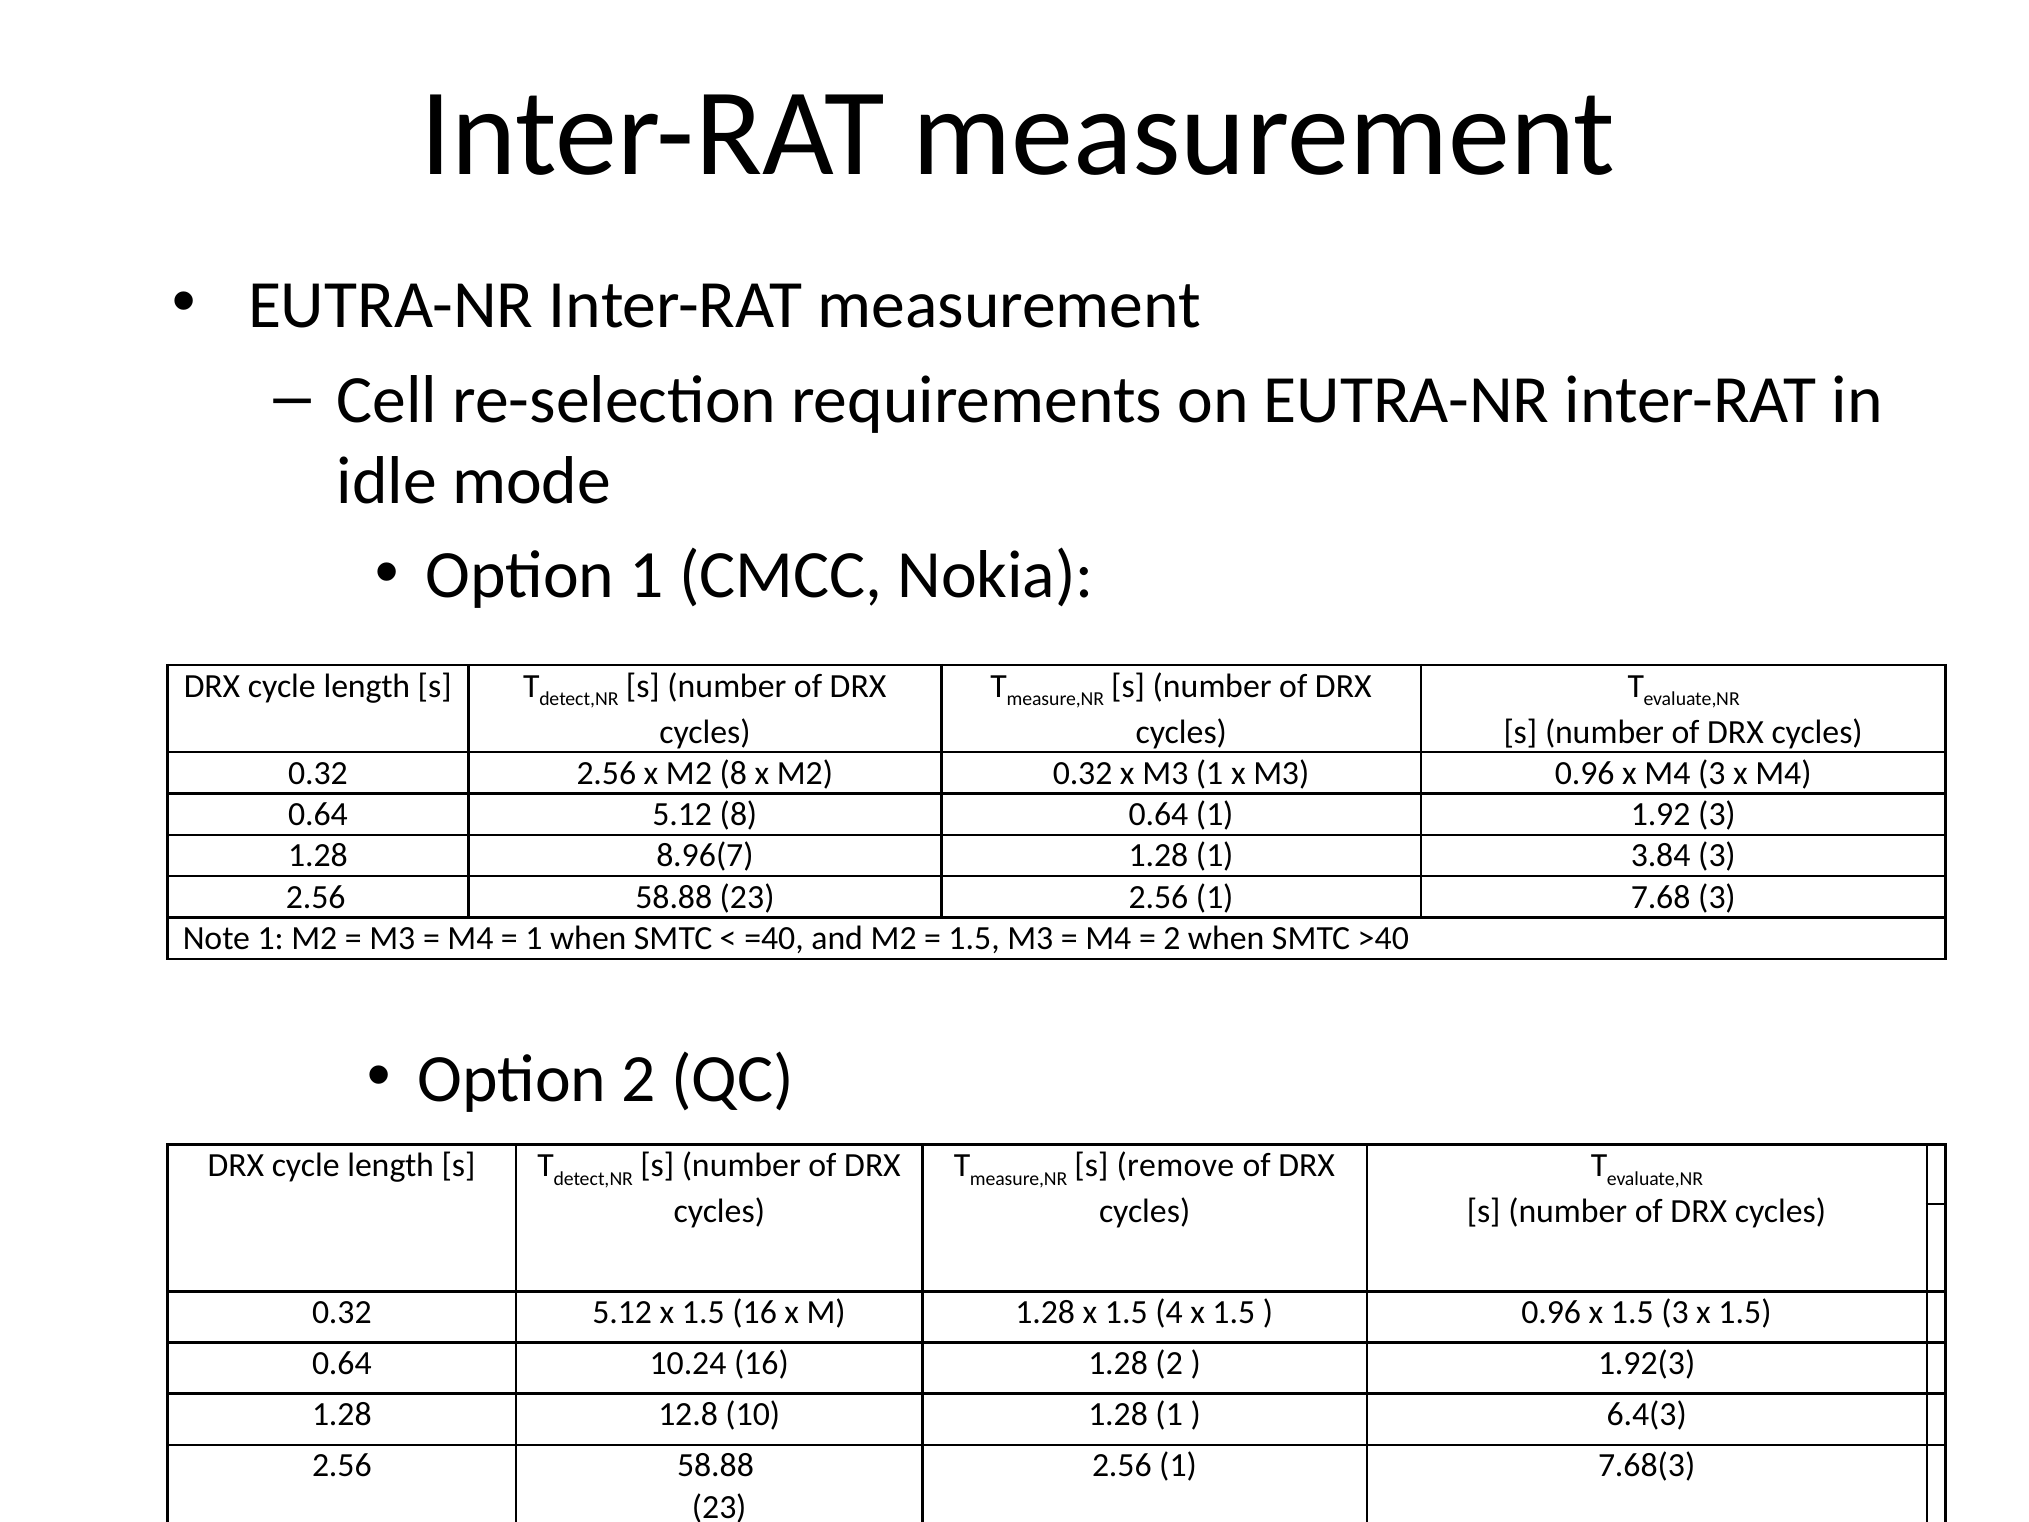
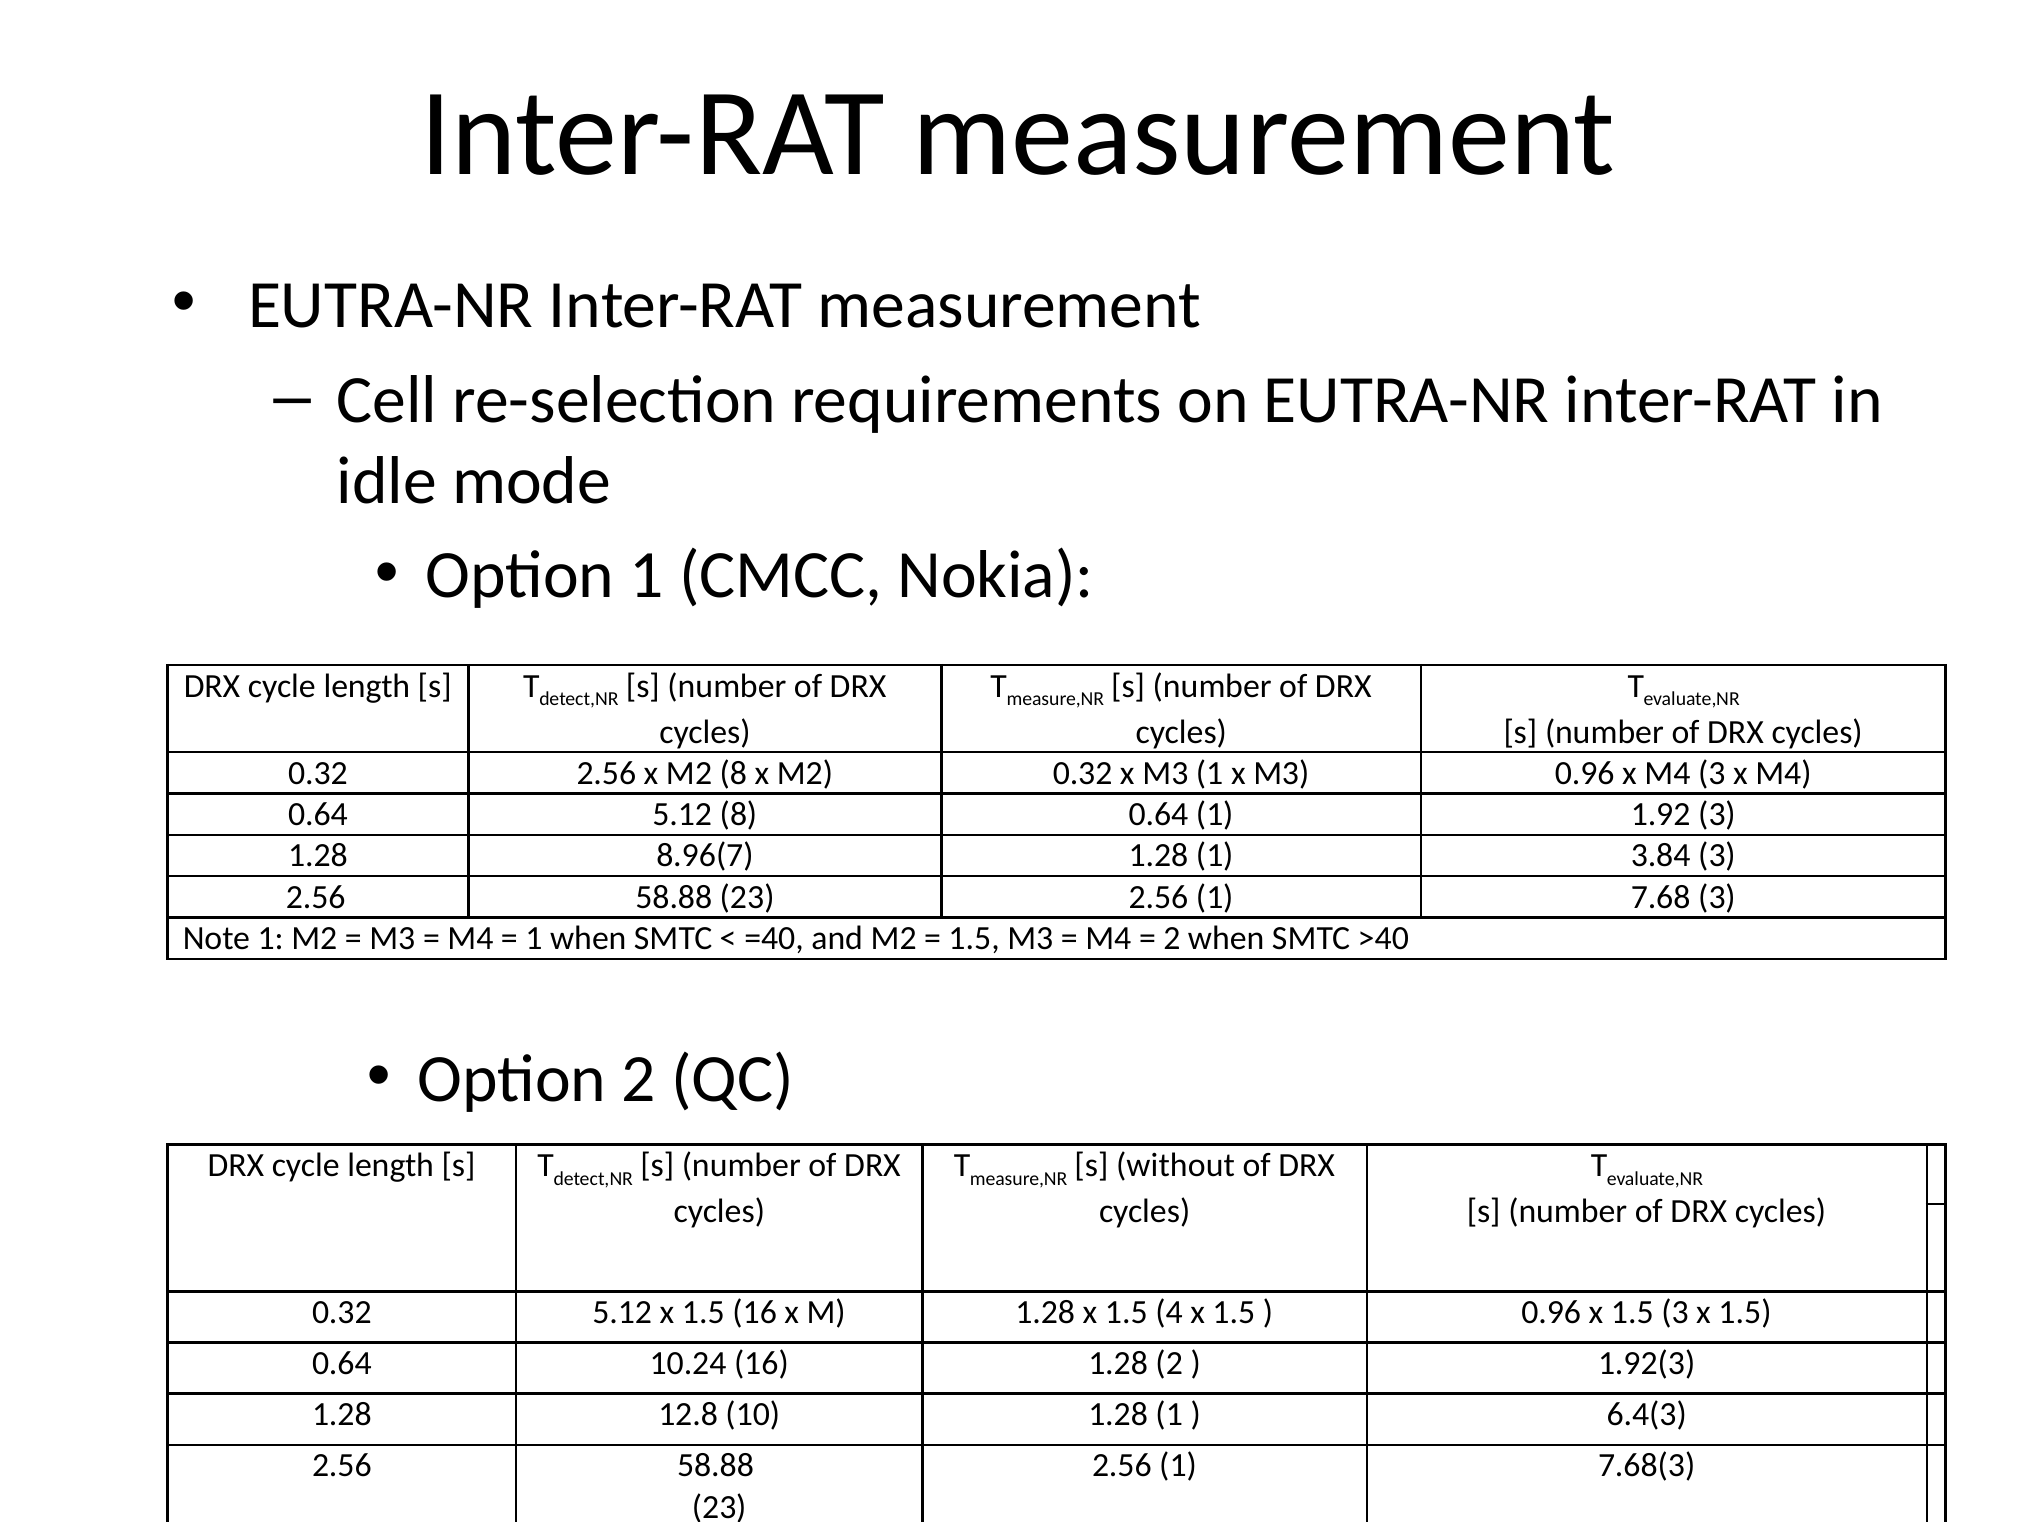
remove: remove -> without (1175, 1165)
